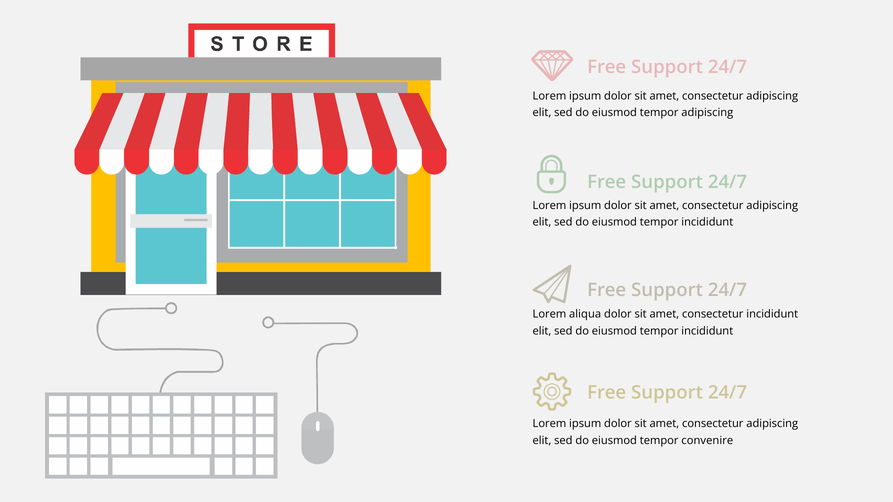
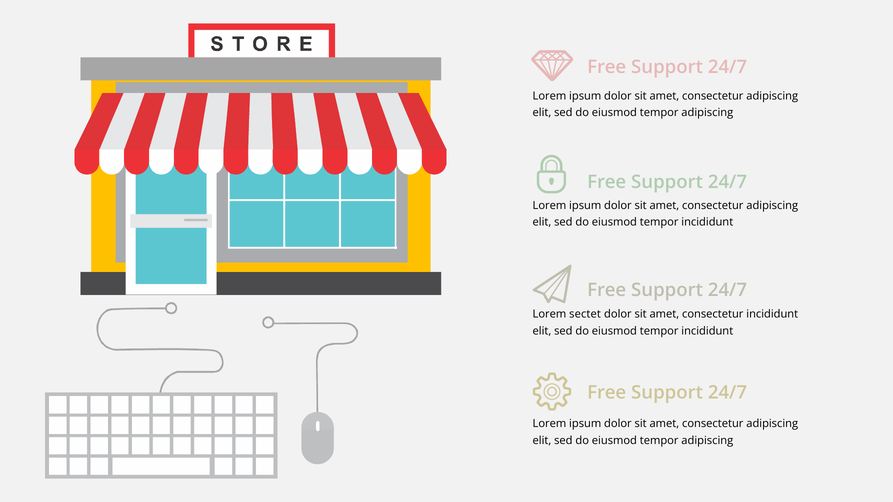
aliqua: aliqua -> sectet (585, 314)
convenire: convenire -> adipiscing (707, 441)
